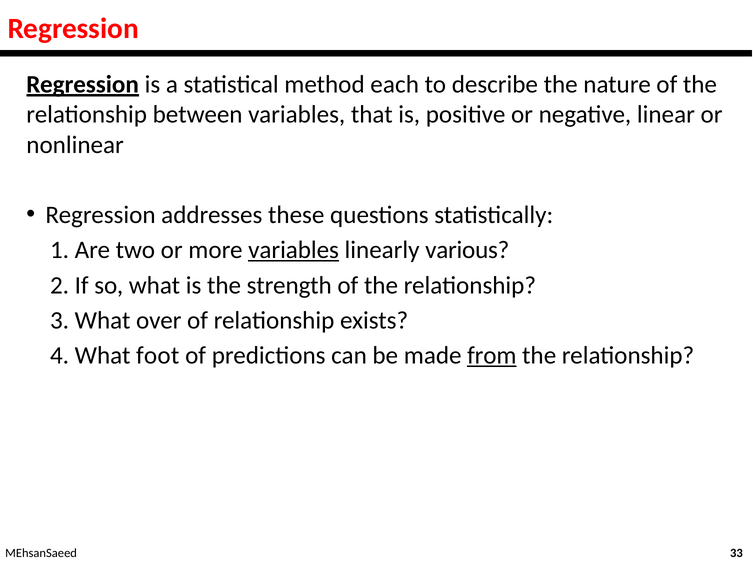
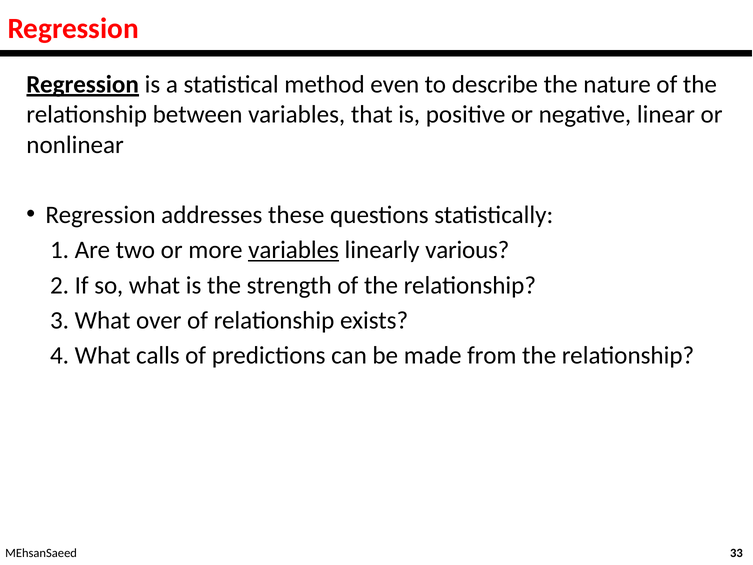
each: each -> even (395, 84)
foot: foot -> calls (158, 355)
from underline: present -> none (492, 355)
